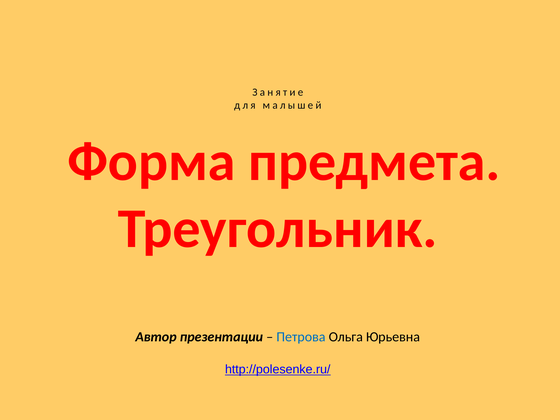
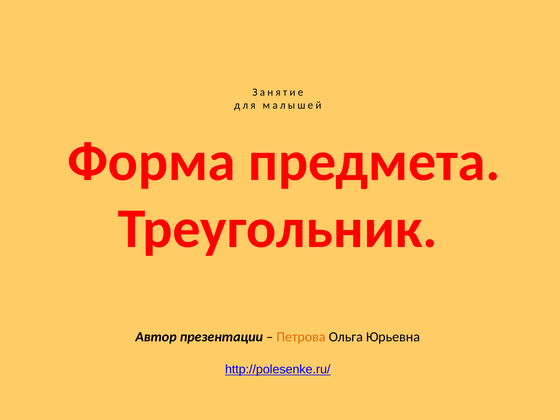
Петрова colour: blue -> orange (301, 337)
